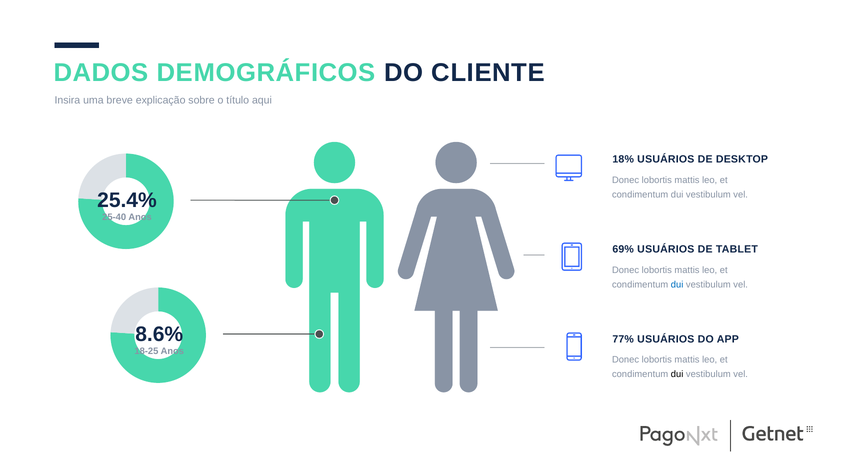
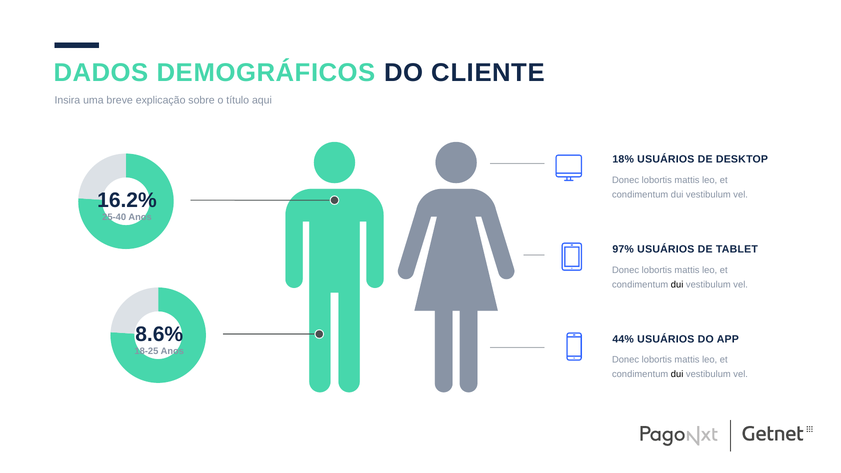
25.4%: 25.4% -> 16.2% (127, 200)
69%: 69% -> 97% (623, 249)
dui colour: blue -> black (677, 285)
77%: 77% -> 44% (623, 339)
